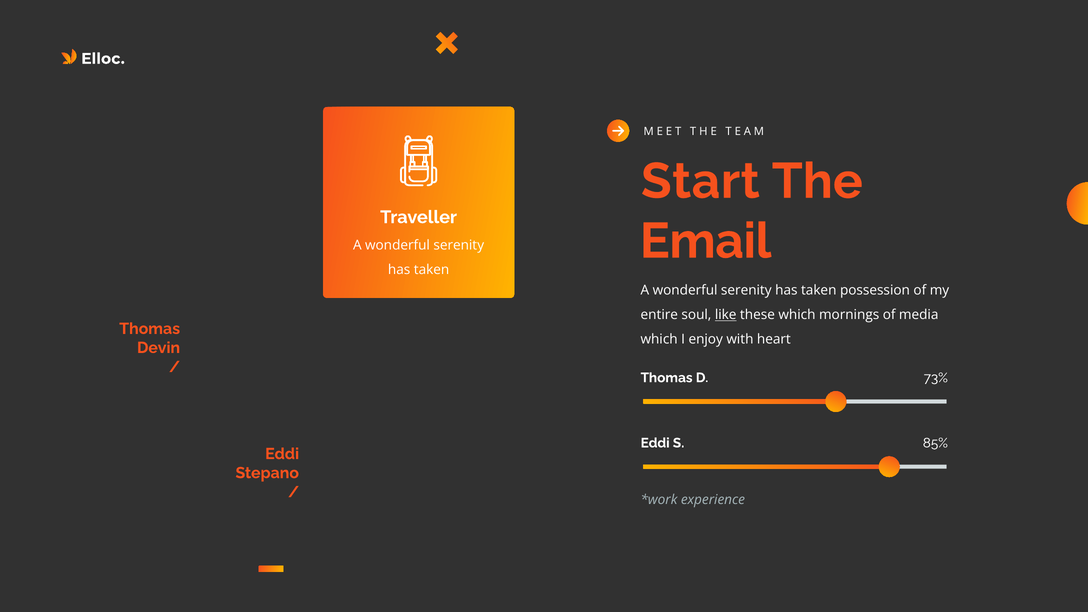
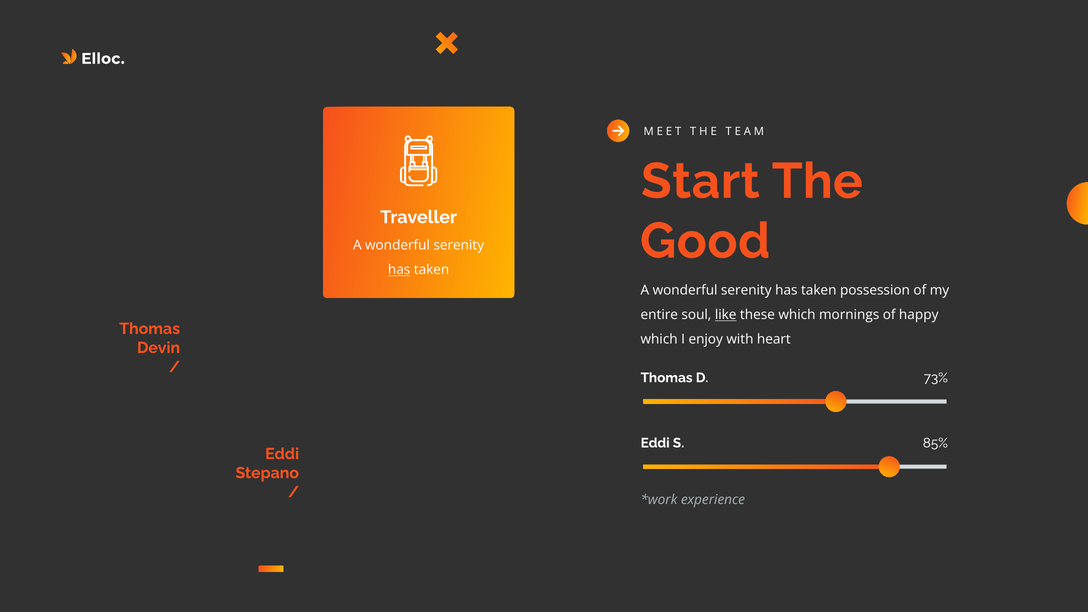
Email: Email -> Good (705, 241)
has underline: none -> present (399, 270)
media: media -> happy (919, 315)
